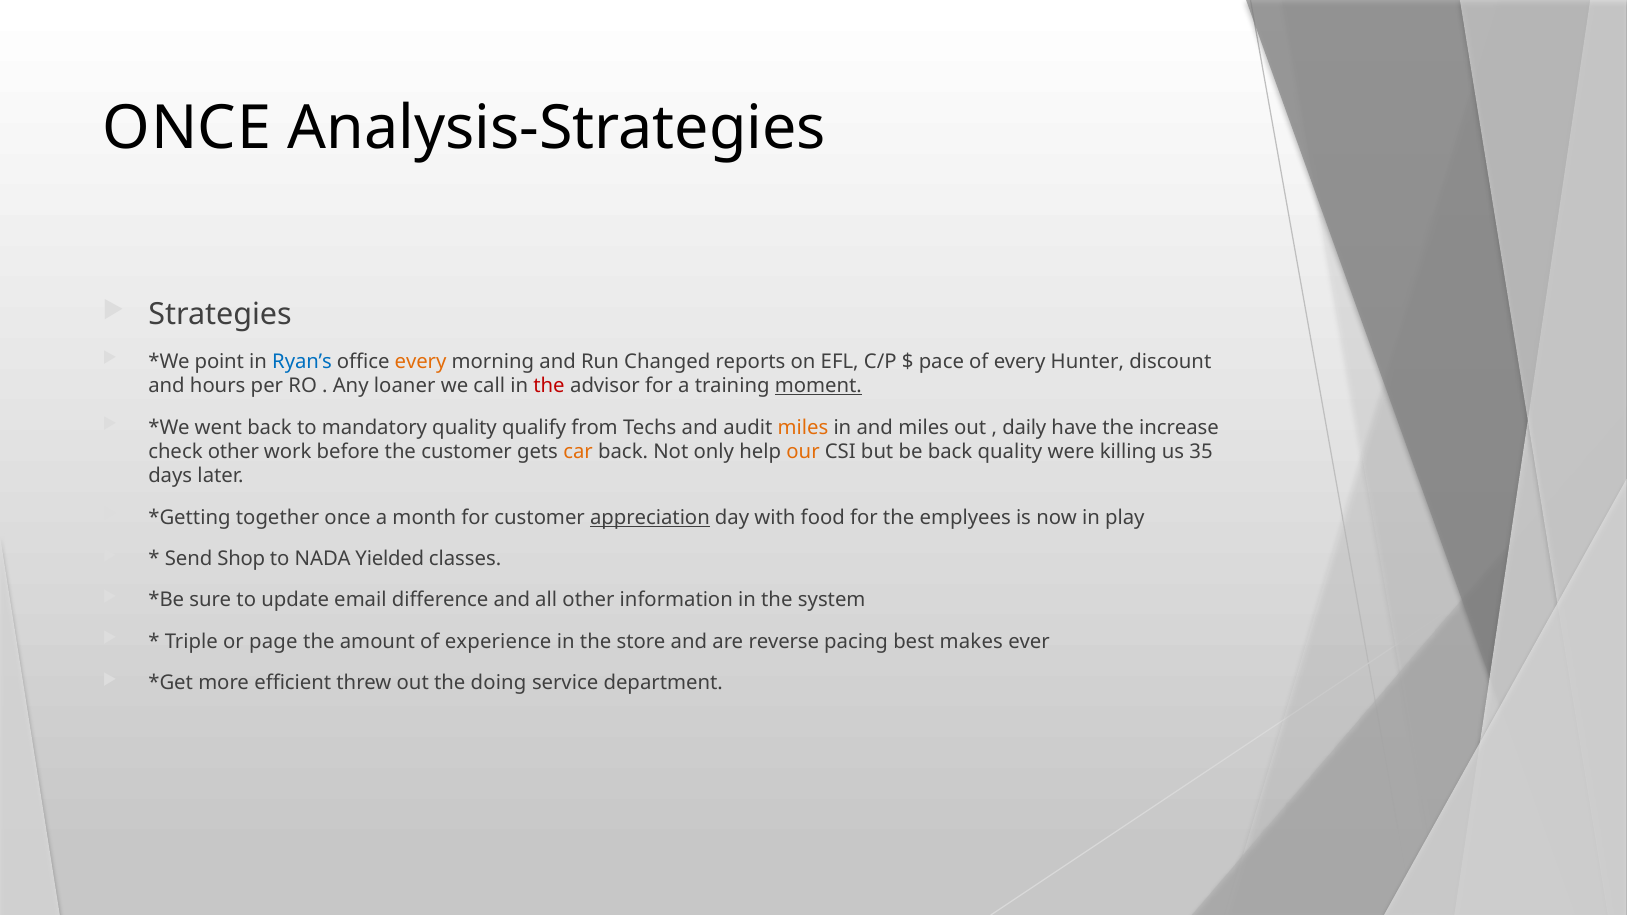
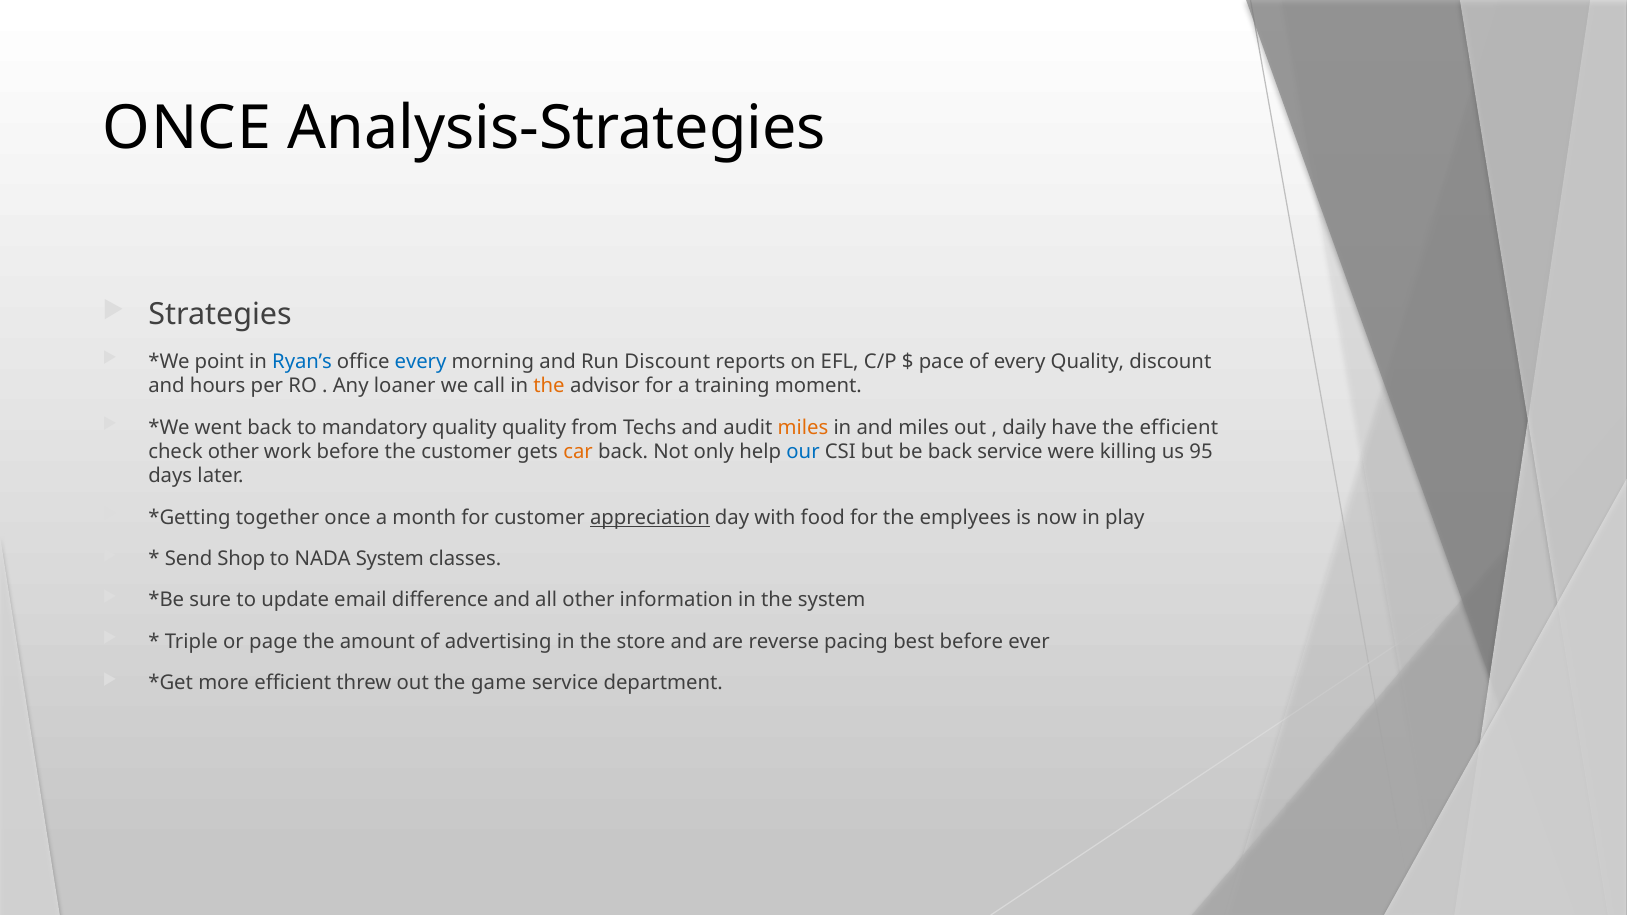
every colour: orange -> blue (421, 362)
Run Changed: Changed -> Discount (667, 362)
every Hunter: Hunter -> Quality (1087, 362)
the colour: red -> orange (549, 386)
moment underline: present -> none (818, 386)
quality qualify: qualify -> quality (534, 427)
the increase: increase -> efficient (1179, 427)
our colour: orange -> blue (803, 452)
back quality: quality -> service (1010, 452)
35: 35 -> 95 (1201, 452)
NADA Yielded: Yielded -> System (390, 559)
experience: experience -> advertising (498, 642)
best makes: makes -> before (971, 642)
doing: doing -> game (499, 683)
